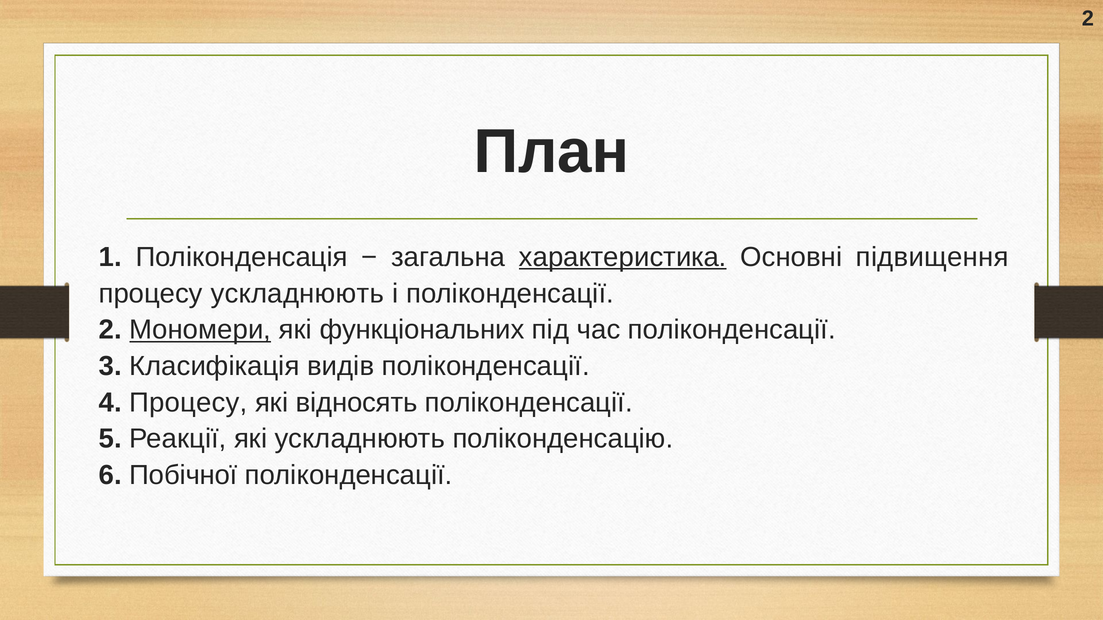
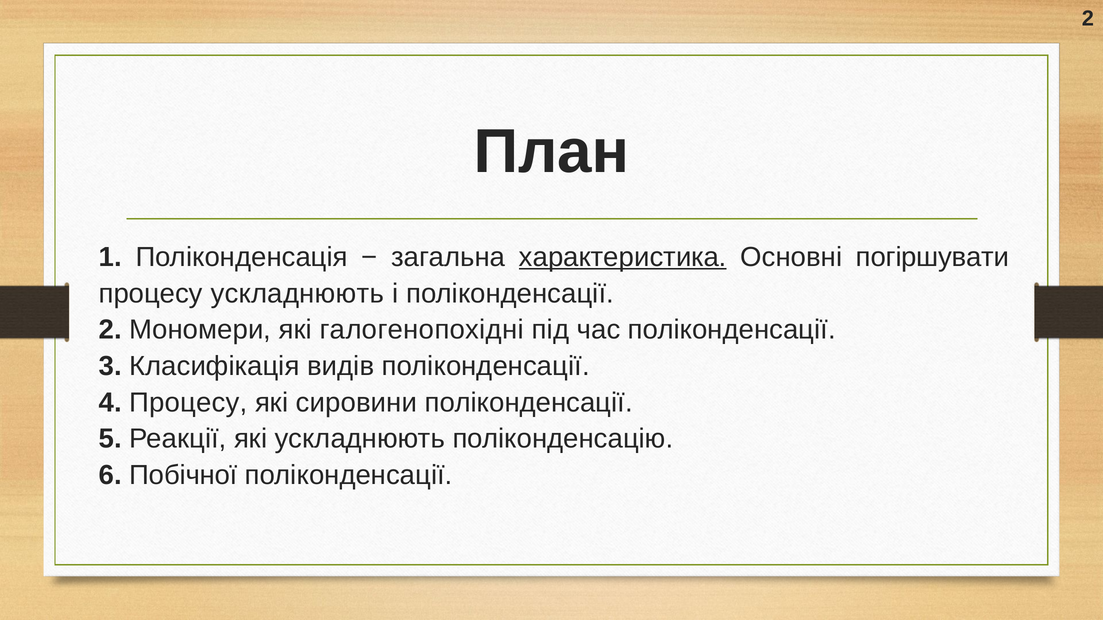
підвищення: підвищення -> погіршувати (933, 257)
Мономери underline: present -> none (200, 330)
функціональних: функціональних -> галогенопохідні (422, 330)
відносять: відносять -> сировини (357, 403)
